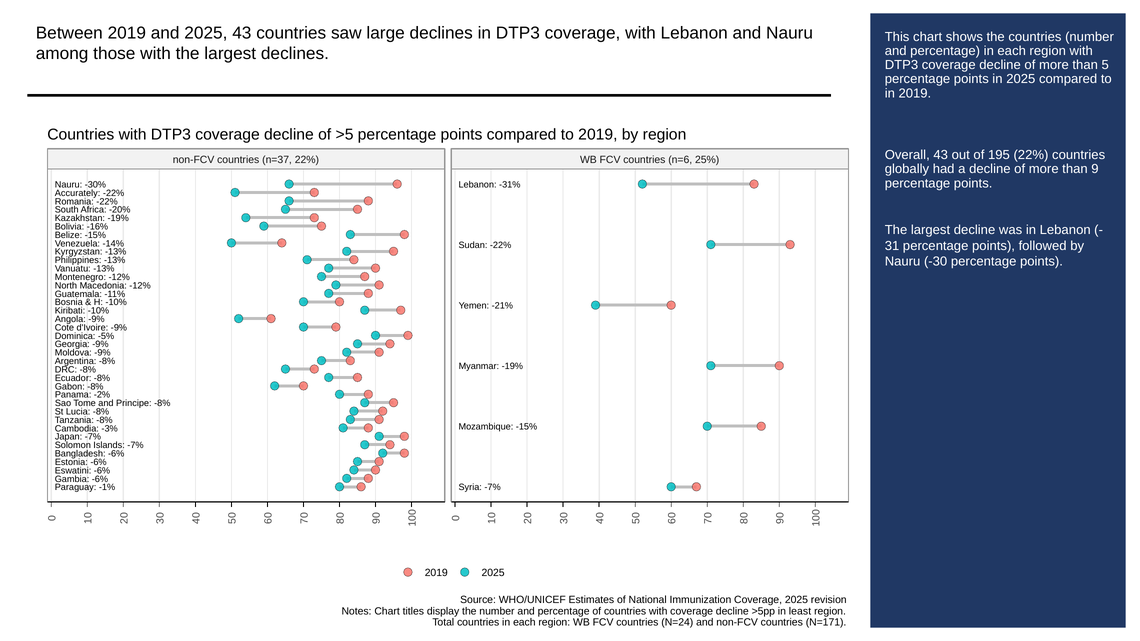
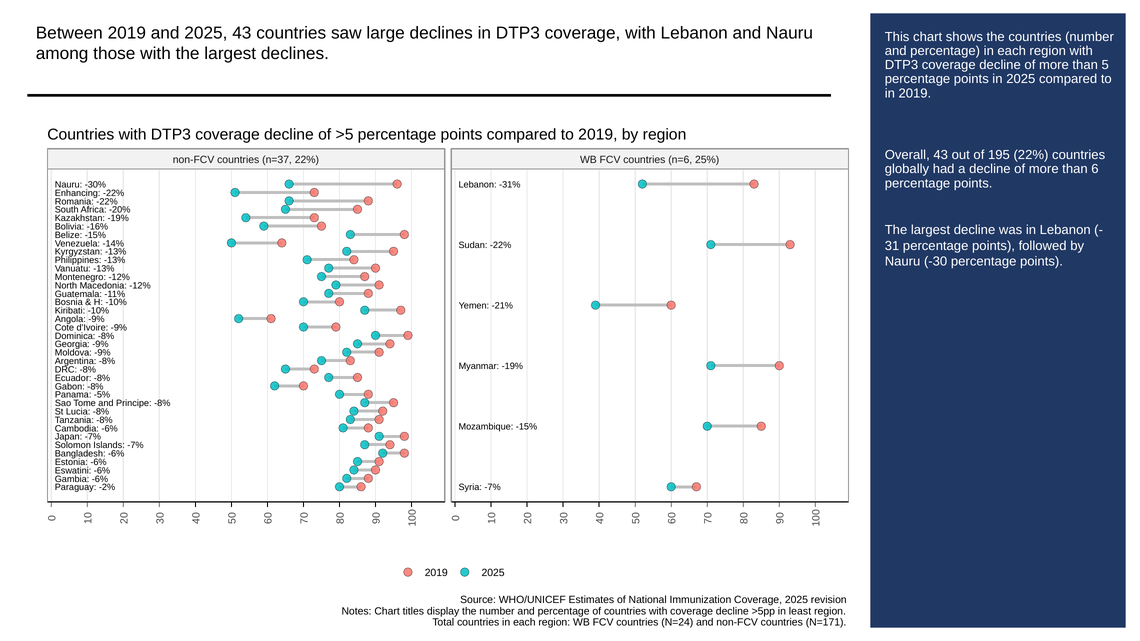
than 9: 9 -> 6 (1095, 169)
Accurately: Accurately -> Enhancing (78, 193)
Dominica -5%: -5% -> -8% (106, 336)
-2%: -2% -> -5% (102, 395)
Cambodia -3%: -3% -> -6% (110, 429)
-1%: -1% -> -2% (107, 488)
